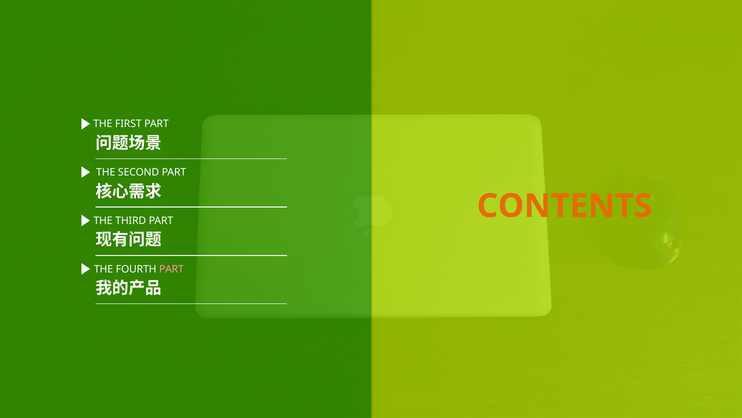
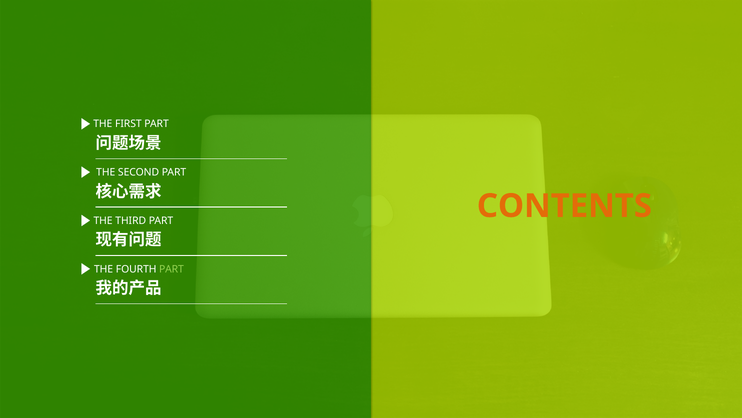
PART colour: pink -> light green (171, 269)
